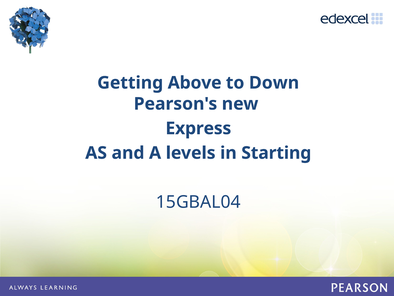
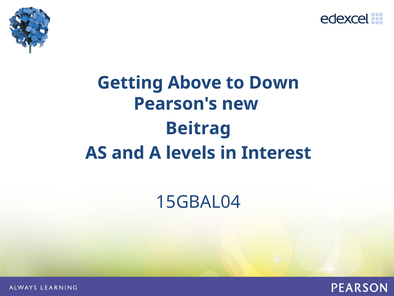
Express: Express -> Beitrag (198, 128)
Starting: Starting -> Interest (276, 153)
